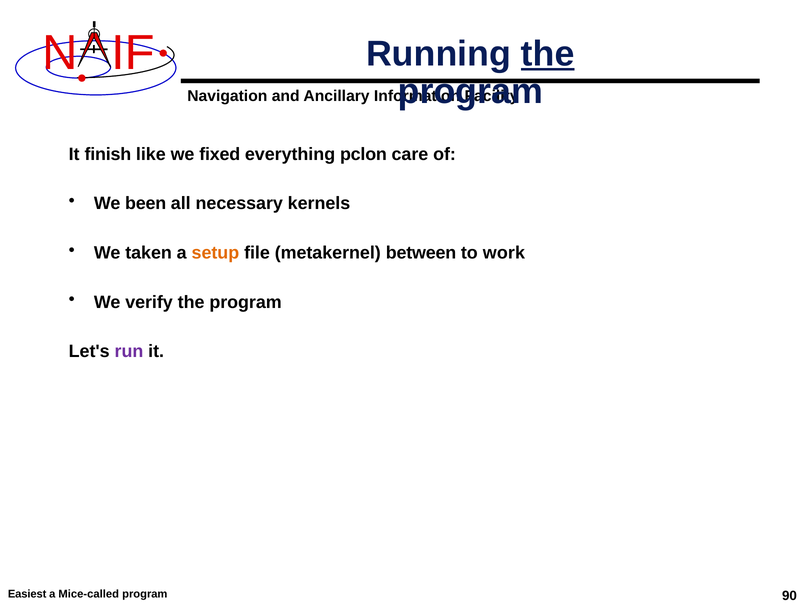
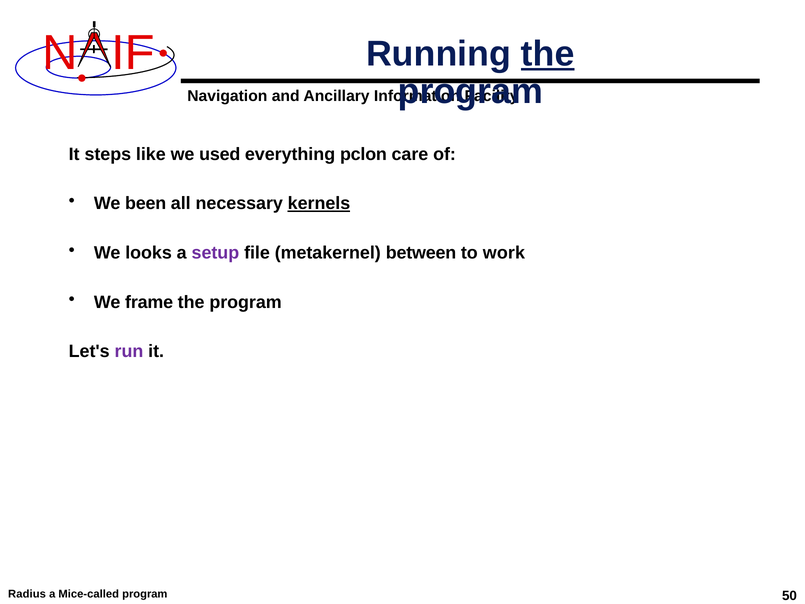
finish: finish -> steps (108, 154)
fixed: fixed -> used (220, 154)
kernels underline: none -> present (319, 203)
taken: taken -> looks (149, 253)
setup colour: orange -> purple (215, 253)
verify: verify -> frame (149, 302)
Easiest: Easiest -> Radius (27, 594)
90: 90 -> 50 (789, 596)
